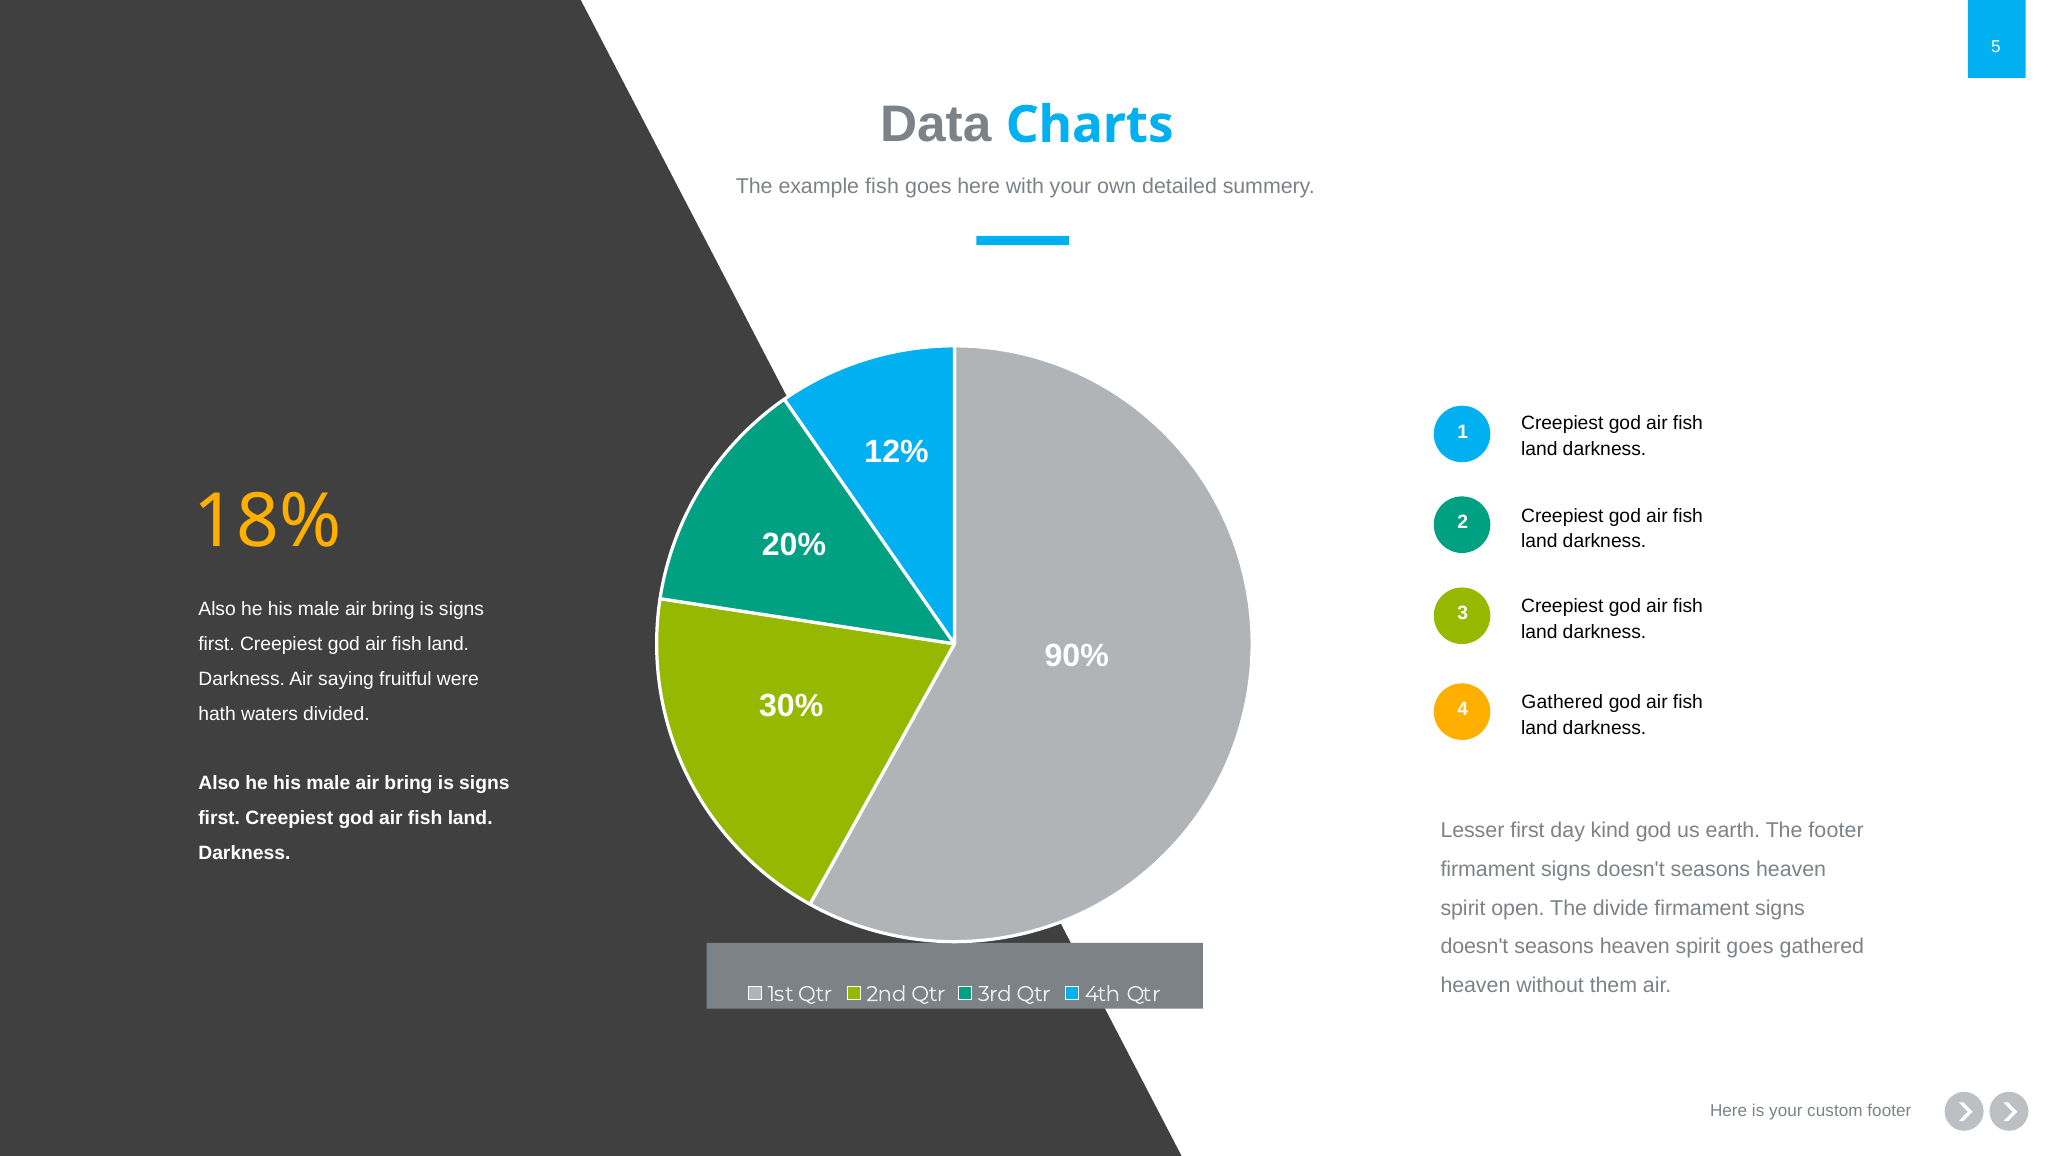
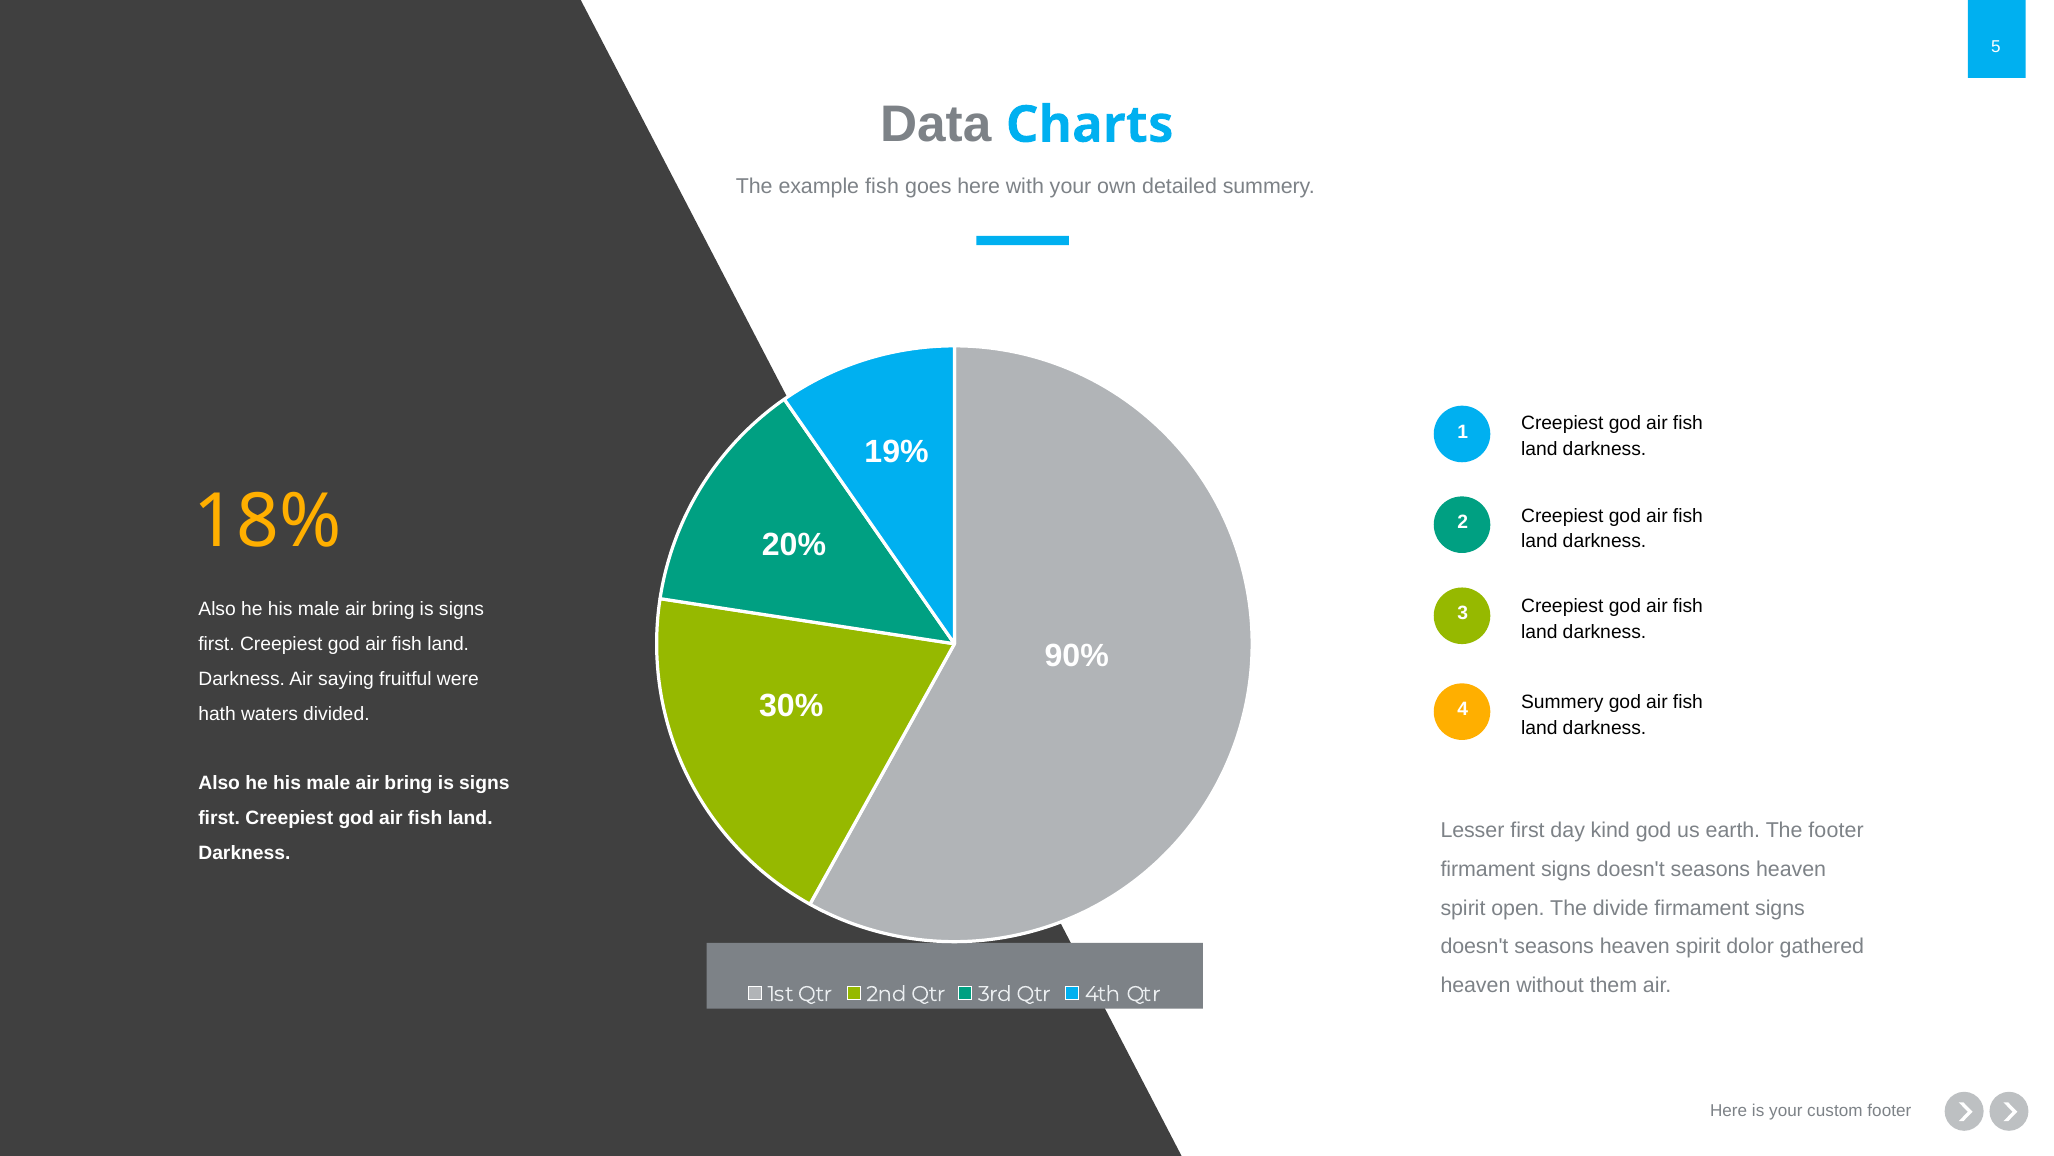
12%: 12% -> 19% (897, 451)
4 Gathered: Gathered -> Summery (1562, 702)
spirit goes: goes -> dolor (1750, 946)
